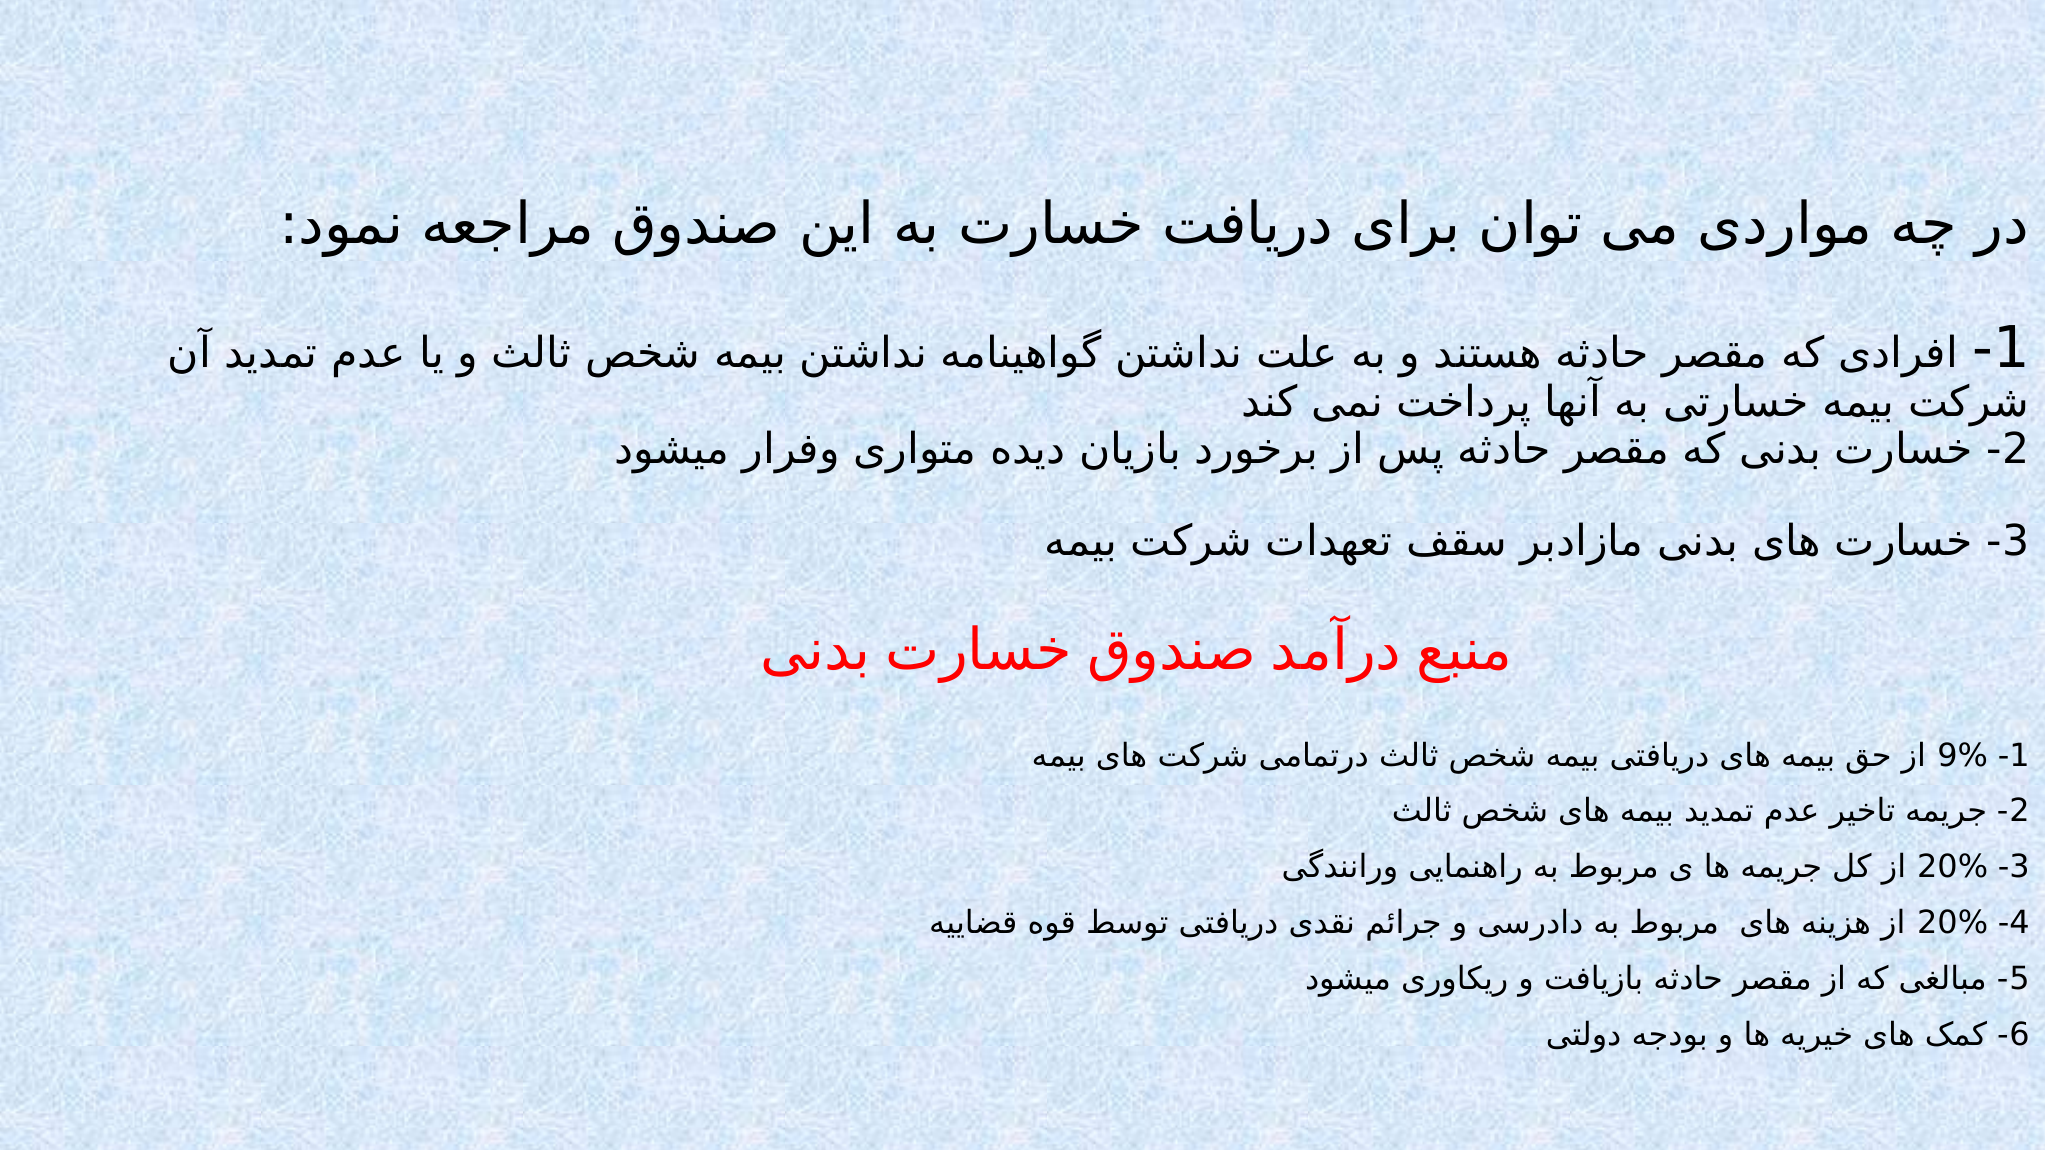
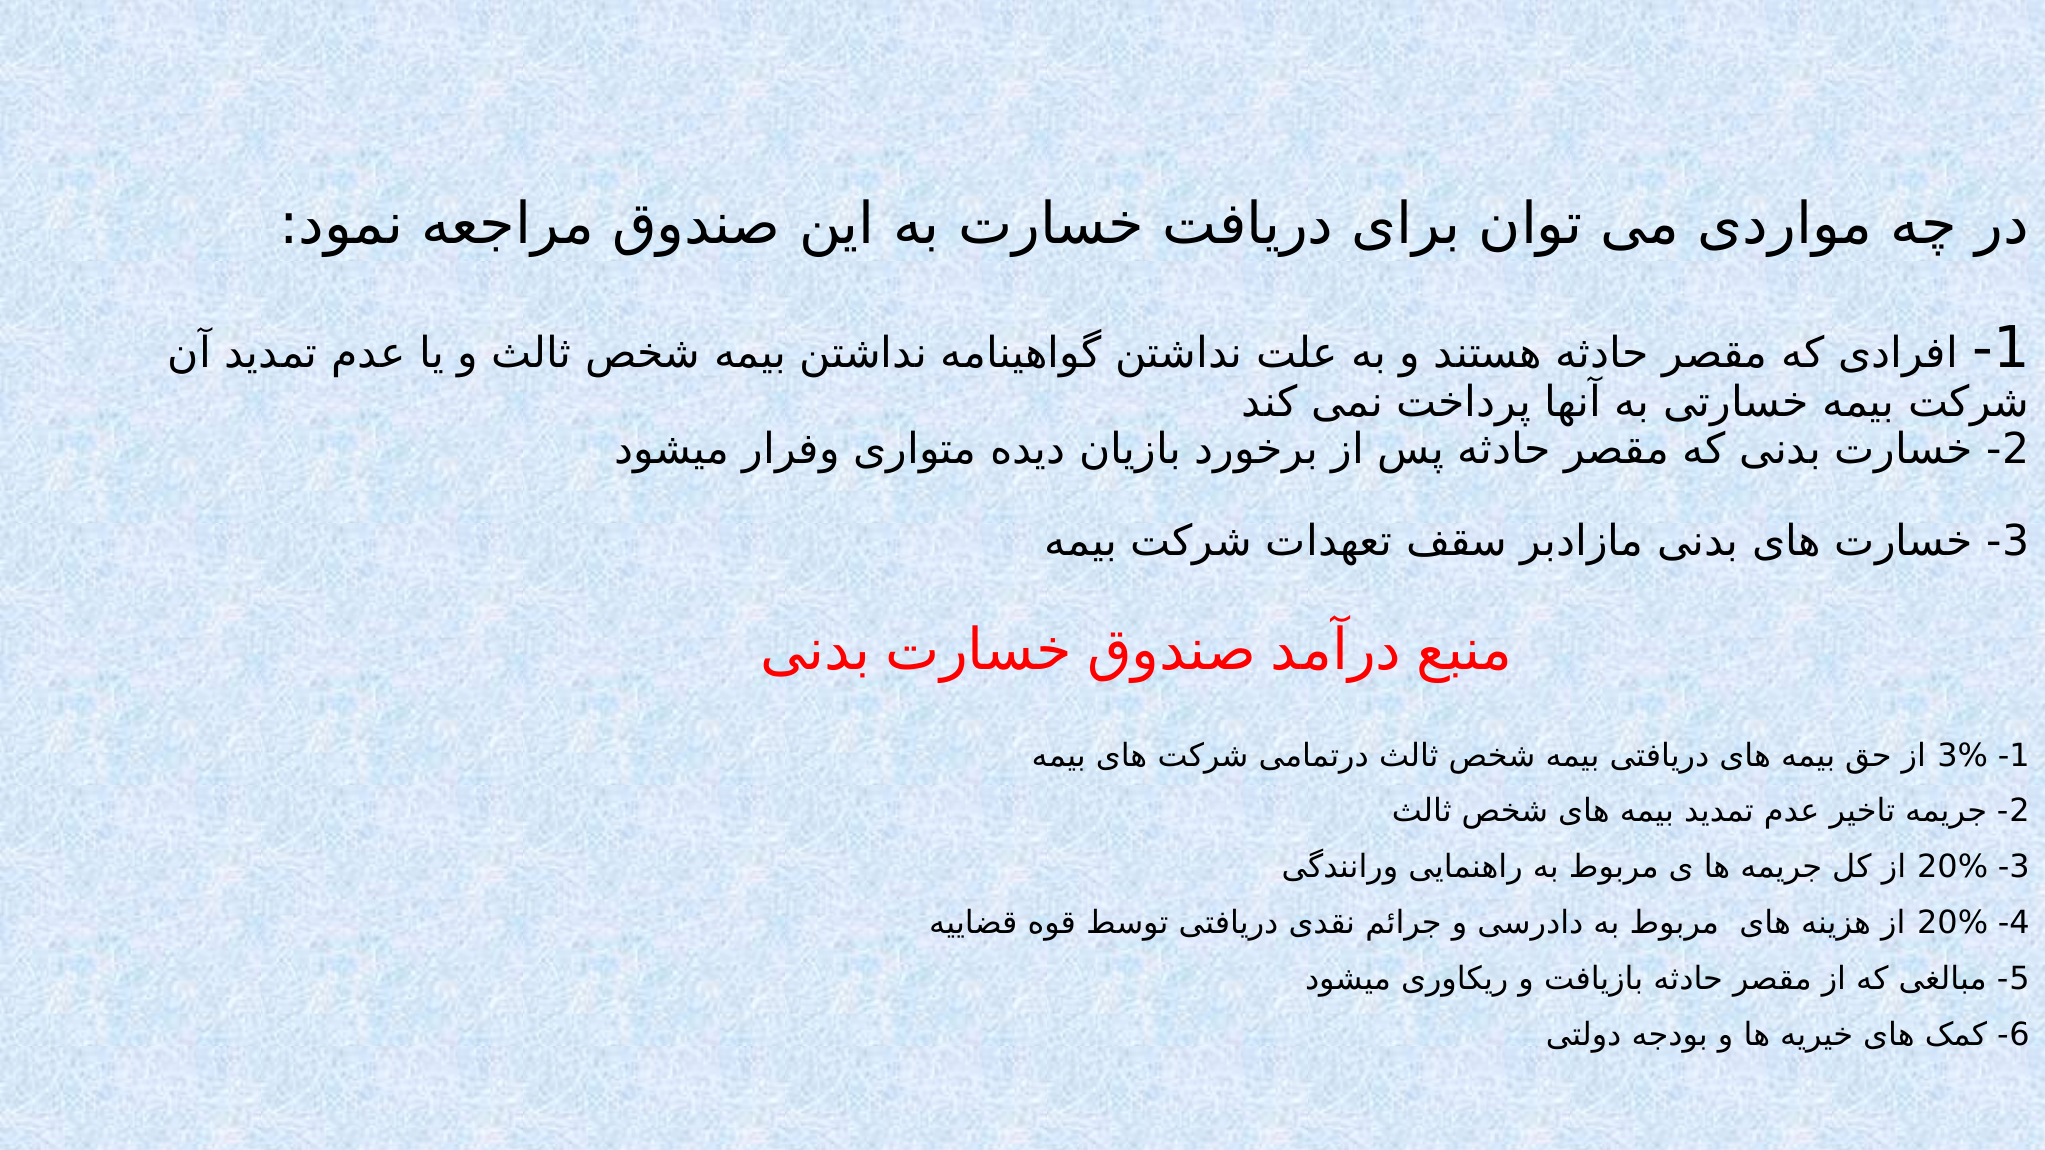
9%: 9% -> 3% (1963, 756)
